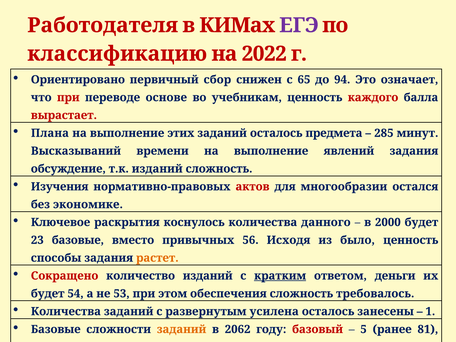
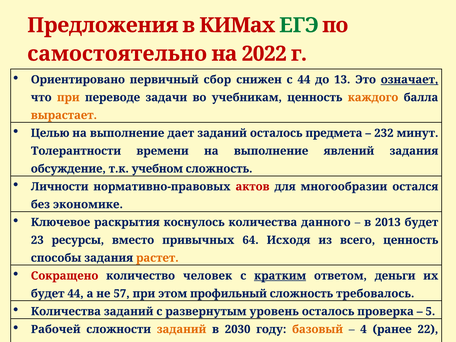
Работодателя: Работодателя -> Предложения (103, 25)
ЕГЭ colour: purple -> green (299, 25)
классификацию: классификацию -> самостоятельно (117, 54)
с 65: 65 -> 44 (304, 80)
94: 94 -> 13 (342, 80)
означает underline: none -> present (410, 80)
при colour: red -> orange (68, 97)
основе: основе -> задачи (166, 97)
каждого colour: red -> orange (373, 97)
вырастает colour: red -> orange (64, 115)
Плана: Плана -> Целью (50, 133)
этих: этих -> дает (181, 133)
285: 285 -> 232 (384, 133)
Высказываний: Высказываний -> Толерантности (76, 151)
т.к изданий: изданий -> учебном (157, 169)
Изучения: Изучения -> Личности (60, 187)
2000: 2000 -> 2013 (388, 222)
23 базовые: базовые -> ресурсы (78, 240)
56: 56 -> 64 (251, 240)
было: было -> всего (358, 240)
количество изданий: изданий -> человек (208, 276)
будет 54: 54 -> 44 (76, 294)
53: 53 -> 57 (122, 294)
обеспечения: обеспечения -> профильный (229, 294)
развернутым усилена: усилена -> уровень (274, 311)
занесены: занесены -> проверка (386, 311)
1: 1 -> 5 (430, 311)
Базовые: Базовые -> Рабочей (56, 329)
2062: 2062 -> 2030 (238, 329)
базовый colour: red -> orange (318, 329)
5: 5 -> 4 (364, 329)
81: 81 -> 22 (428, 329)
